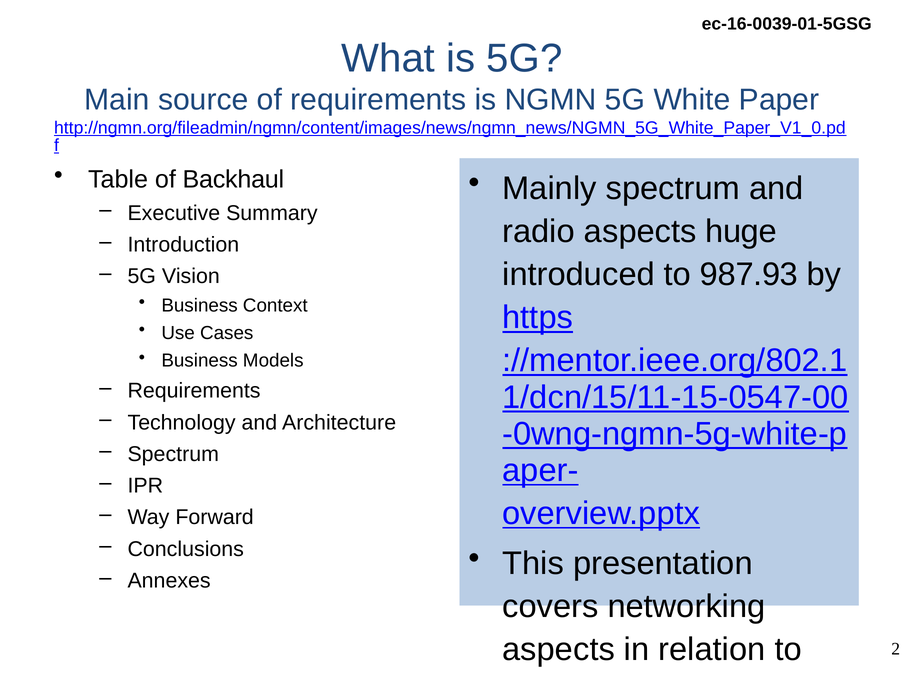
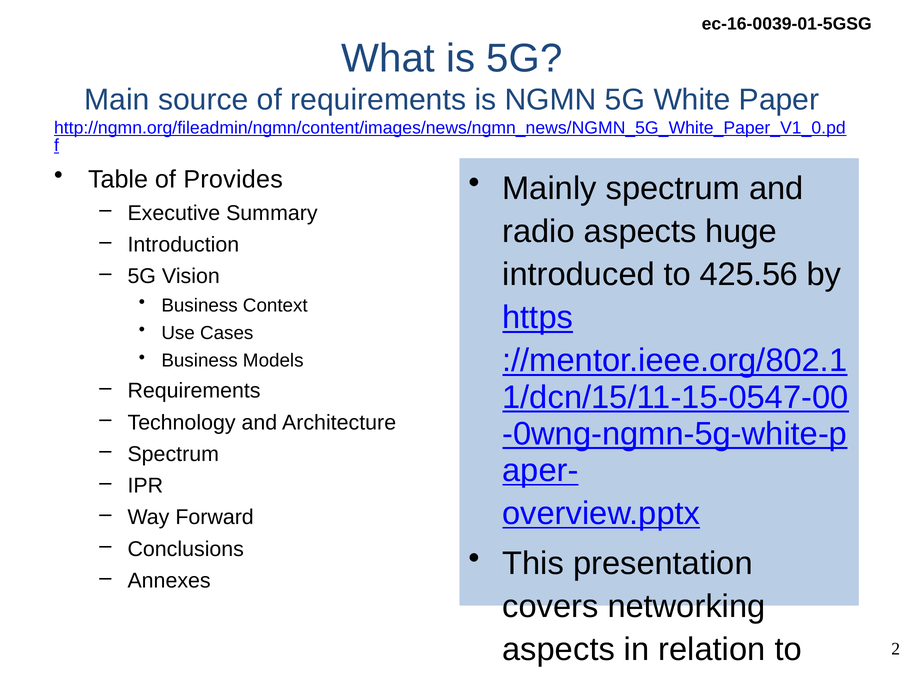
Backhaul: Backhaul -> Provides (233, 179)
987.93: 987.93 -> 425.56 (749, 275)
